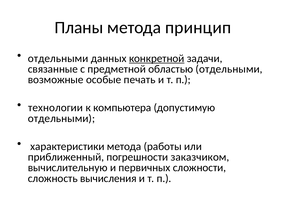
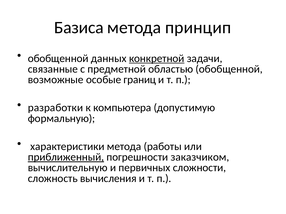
Планы: Планы -> Базиса (79, 28)
отдельными: отдельными -> обобщенной (58, 58)
областью отдельными: отдельными -> обобщенной (229, 69)
печать: печать -> границ (140, 80)
технологии: технологии -> разработки (55, 108)
отдельными: отдельными -> формальную (62, 119)
приближенный underline: none -> present (66, 157)
